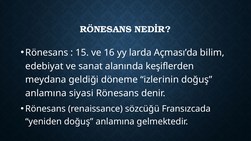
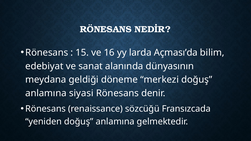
keşiflerden: keşiflerden -> dünyasının (170, 66)
izlerinin: izlerinin -> merkezi (160, 80)
